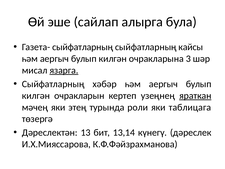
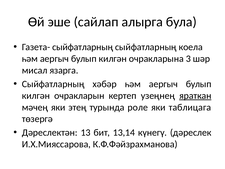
кайсы: кайсы -> коела (191, 47)
язарга underline: present -> none (64, 70)
роли: роли -> роле (138, 107)
